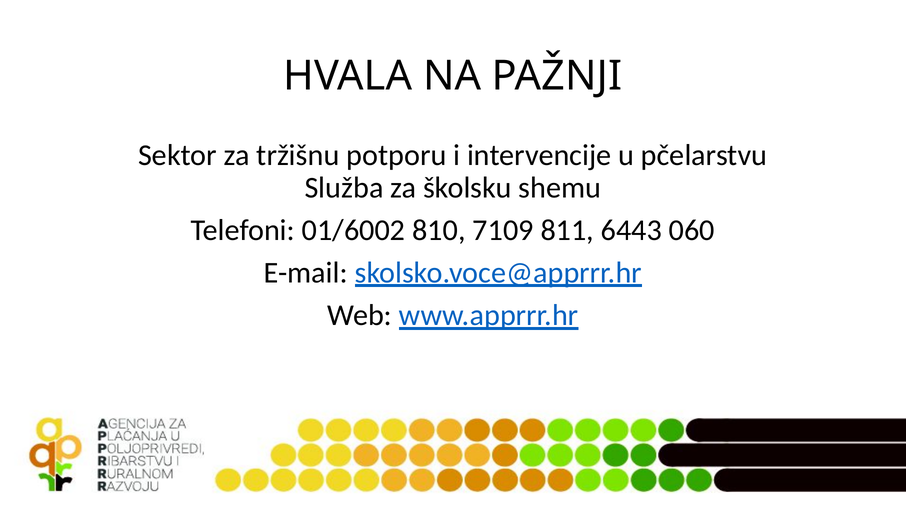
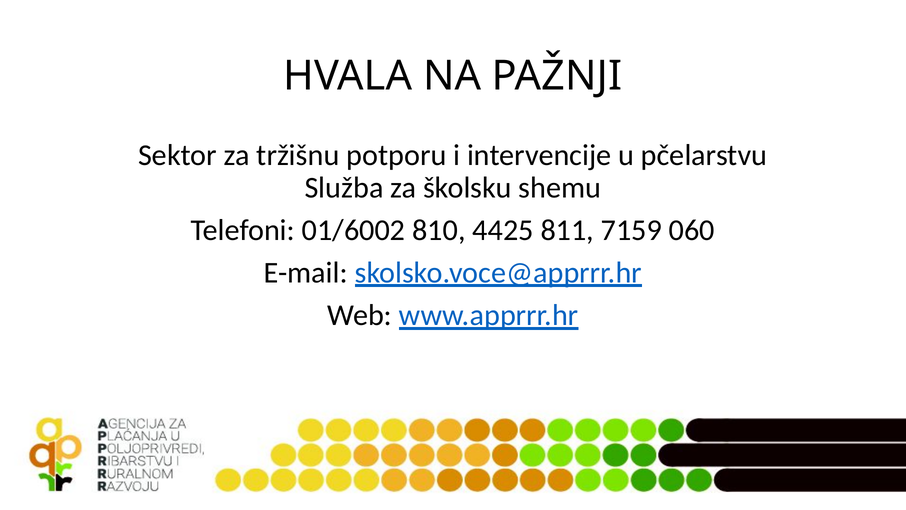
7109: 7109 -> 4425 (503, 230)
6443: 6443 -> 7159 (631, 230)
